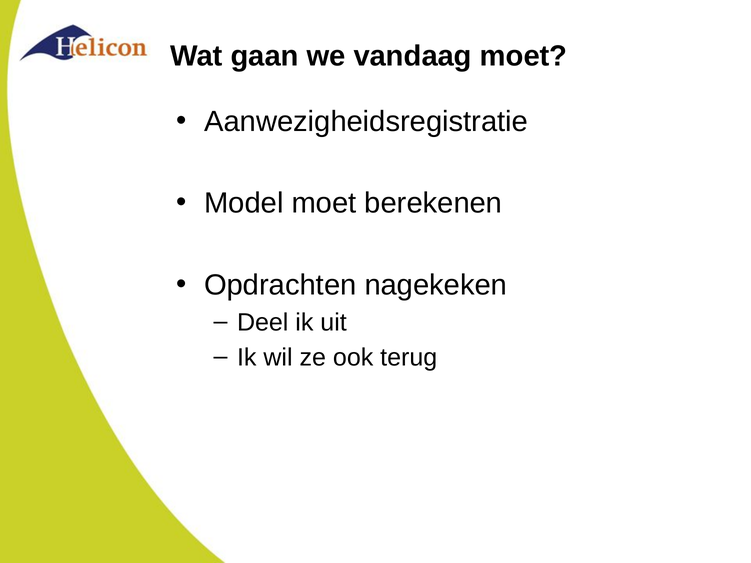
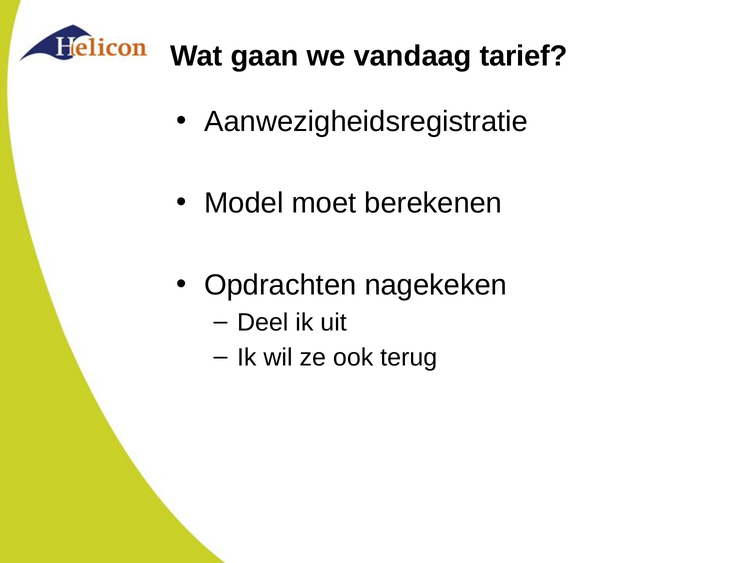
vandaag moet: moet -> tarief (524, 56)
